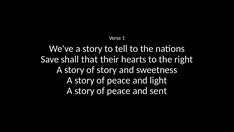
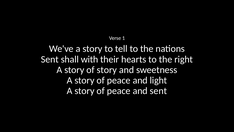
Save: Save -> Sent (50, 59)
that: that -> with (90, 59)
